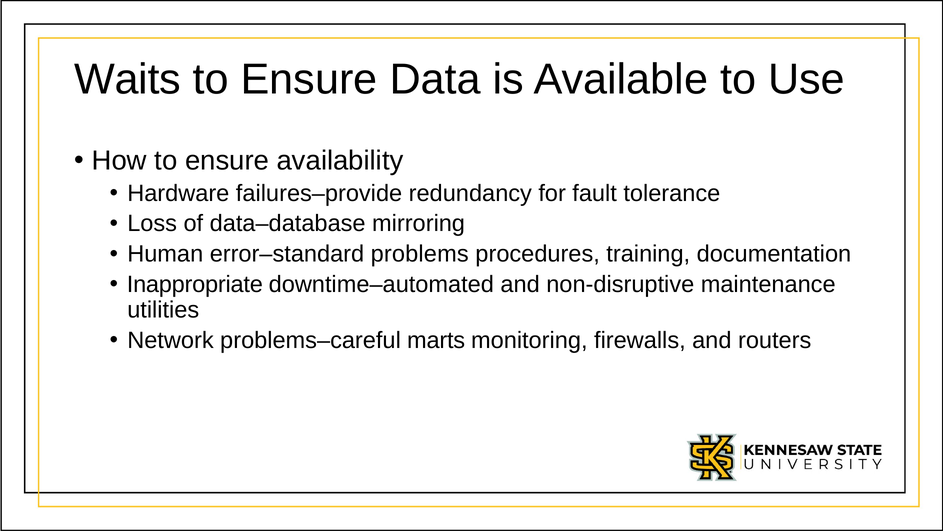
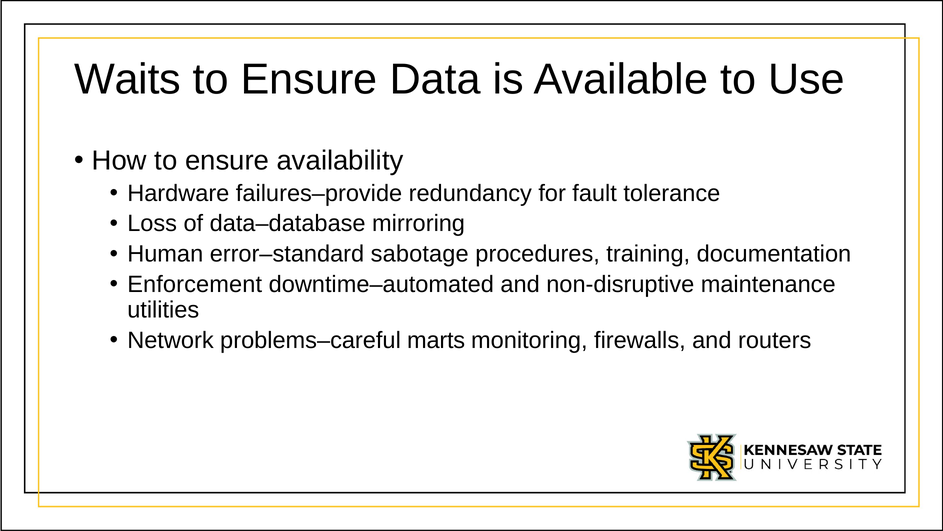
problems: problems -> sabotage (420, 254)
Inappropriate: Inappropriate -> Enforcement (195, 284)
